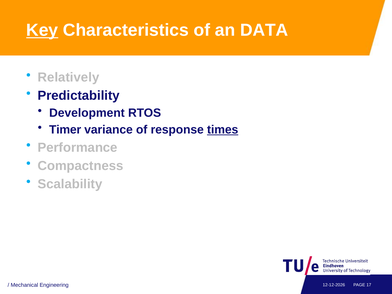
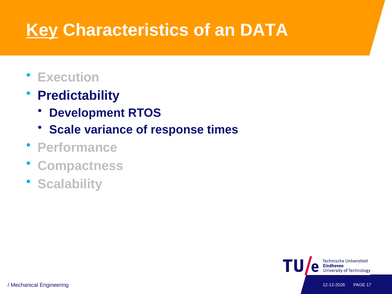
Relatively: Relatively -> Execution (69, 77)
Timer: Timer -> Scale (65, 130)
times underline: present -> none (223, 130)
